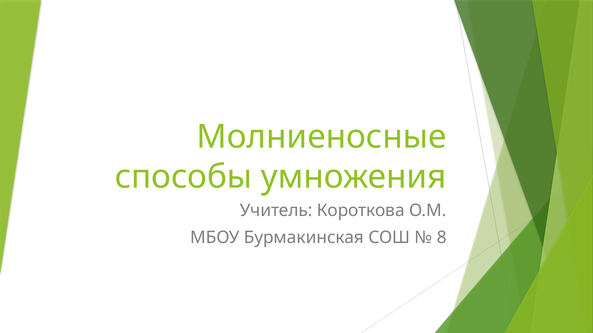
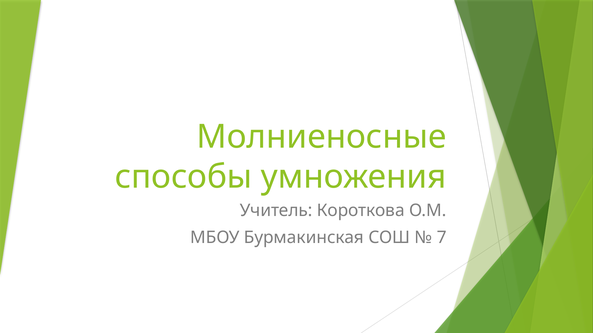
8: 8 -> 7 (442, 238)
